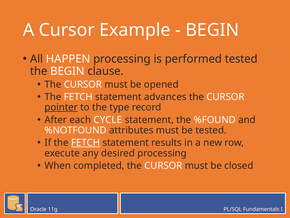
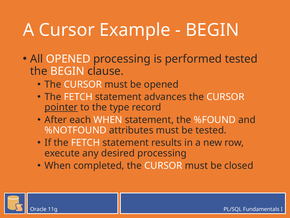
All HAPPEN: HAPPEN -> OPENED (68, 59)
each CYCLE: CYCLE -> WHEN (108, 120)
FETCH underline: present -> none (86, 142)
